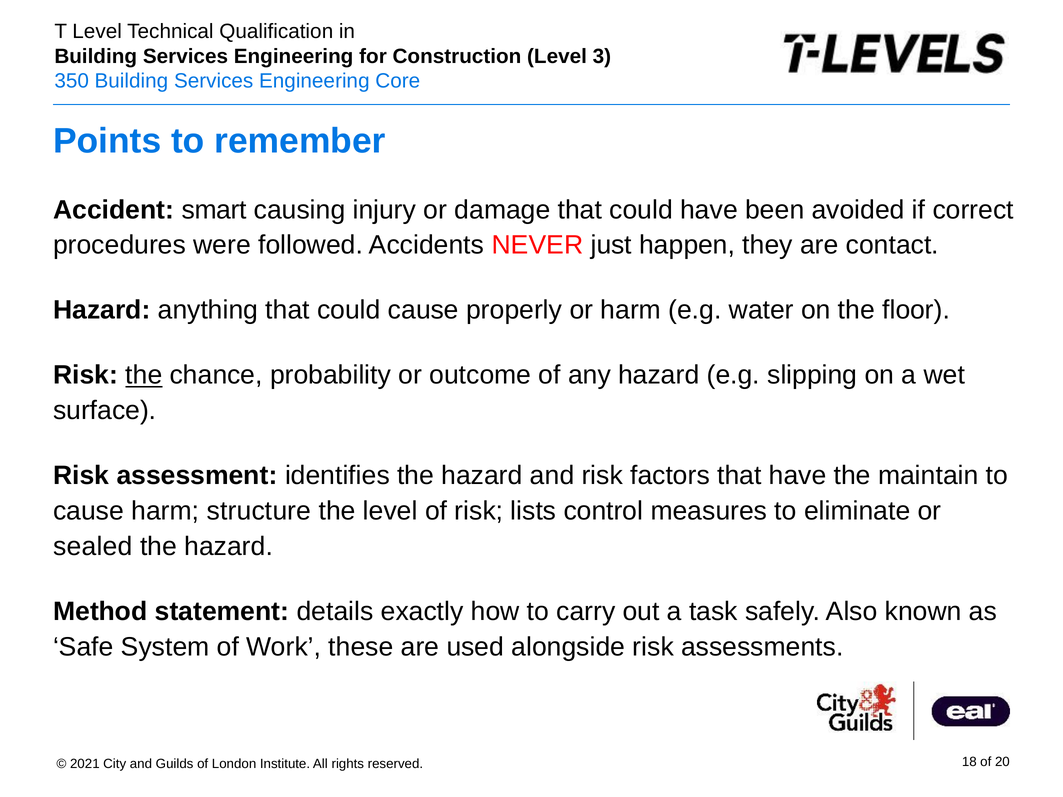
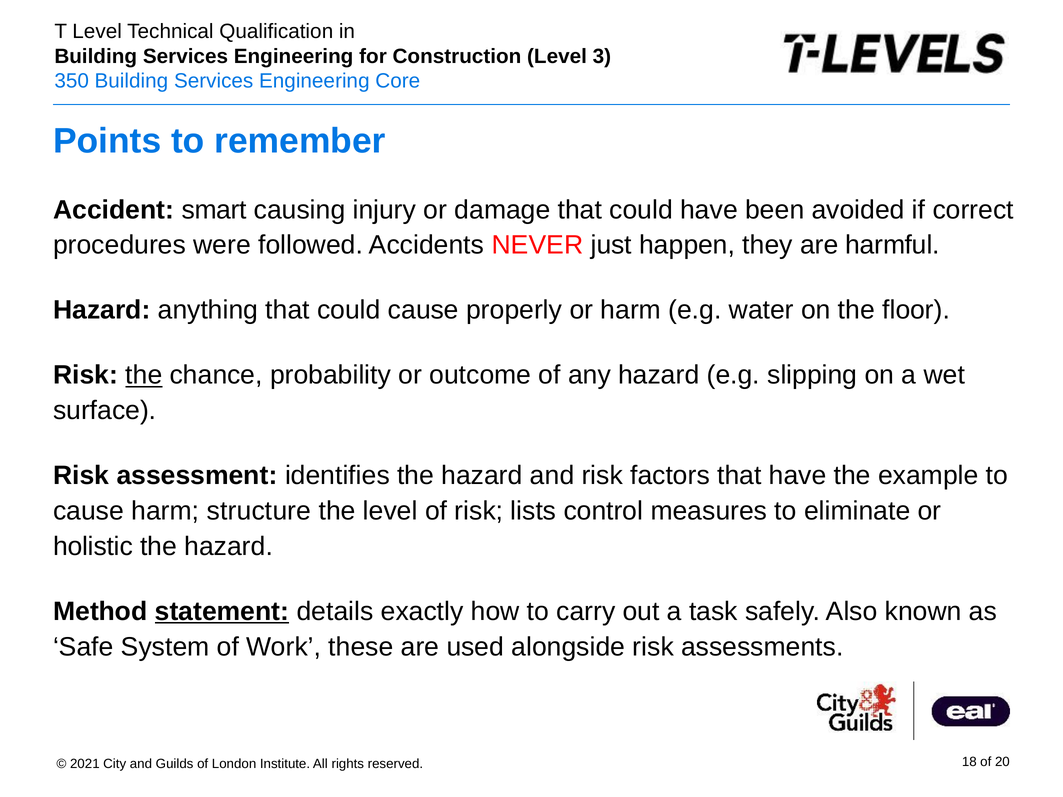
contact: contact -> harmful (892, 245)
maintain: maintain -> example (928, 476)
sealed: sealed -> holistic (93, 547)
statement underline: none -> present (222, 612)
